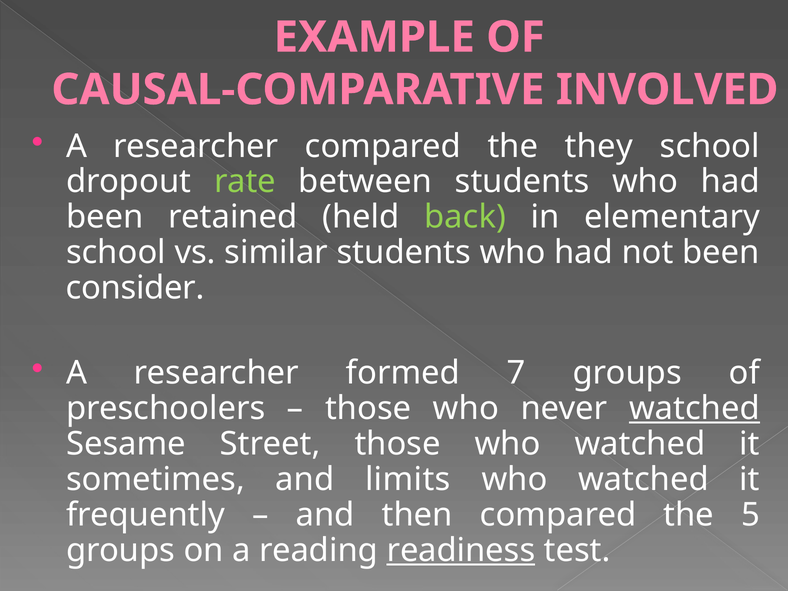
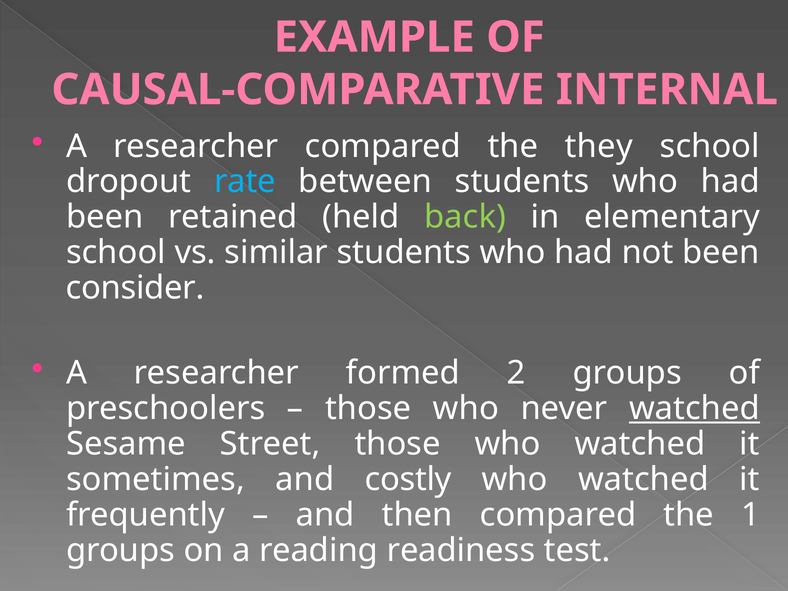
INVOLVED: INVOLVED -> INTERNAL (667, 90)
rate colour: light green -> light blue (245, 182)
7: 7 -> 2 (516, 373)
limits: limits -> costly (408, 479)
5: 5 -> 1 (750, 515)
readiness underline: present -> none (461, 550)
